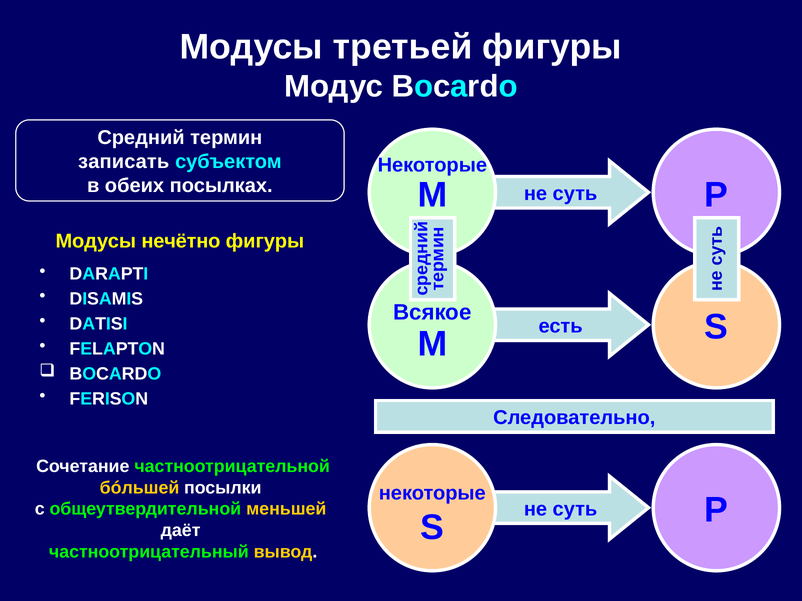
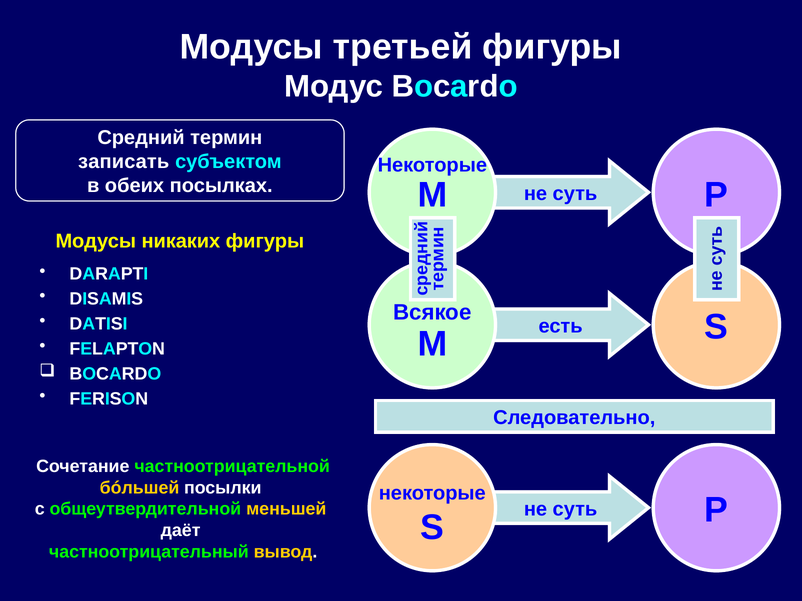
нечётно: нечётно -> никаких (181, 242)
